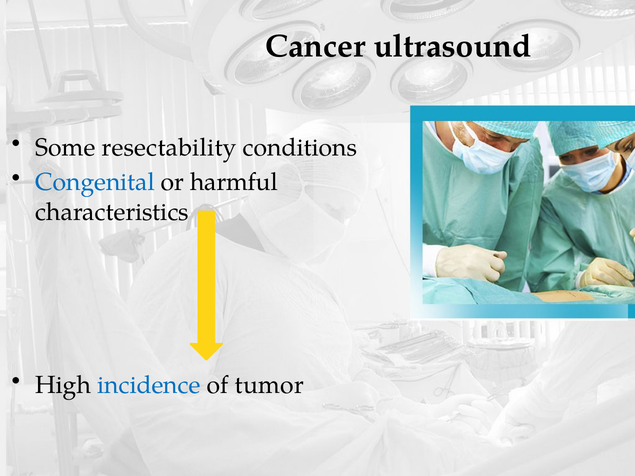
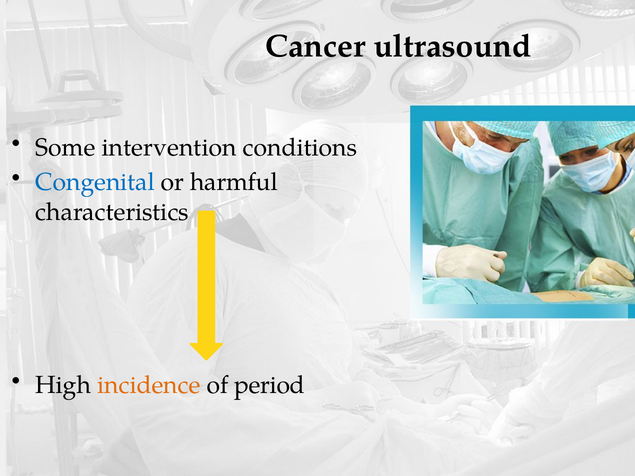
resectability: resectability -> intervention (169, 148)
incidence colour: blue -> orange (149, 385)
tumor: tumor -> period (270, 385)
